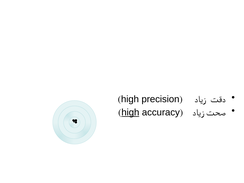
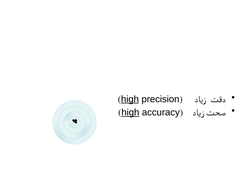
high underline: none -> present (130, 99)
